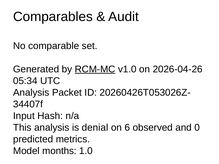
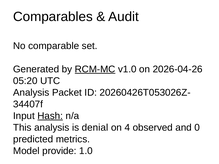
05:34: 05:34 -> 05:20 (25, 81)
Hash underline: none -> present (50, 116)
6: 6 -> 4 (127, 128)
months: months -> provide (59, 151)
